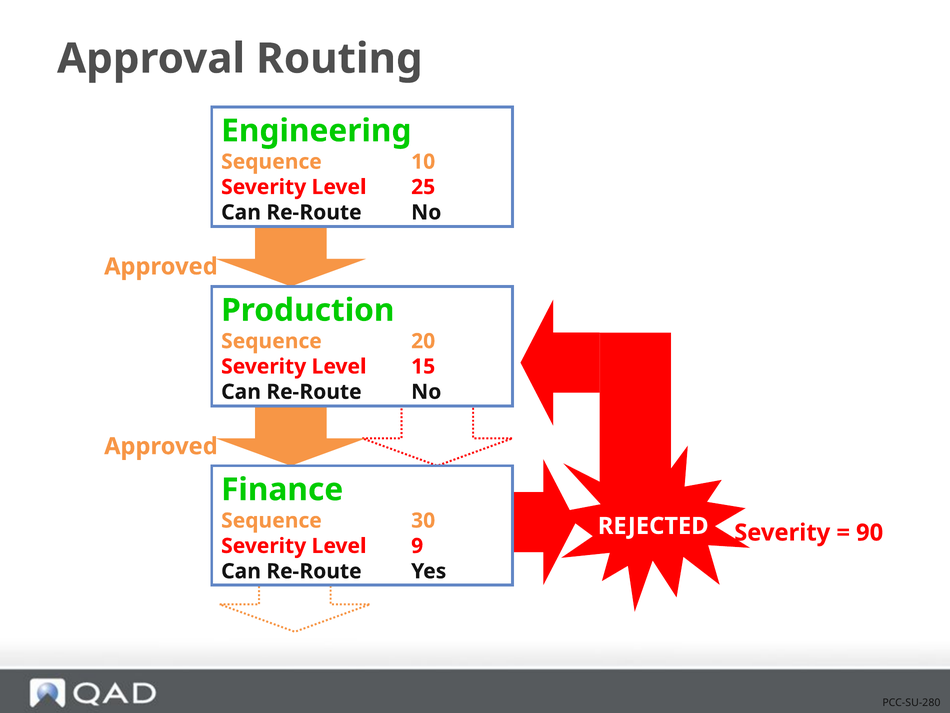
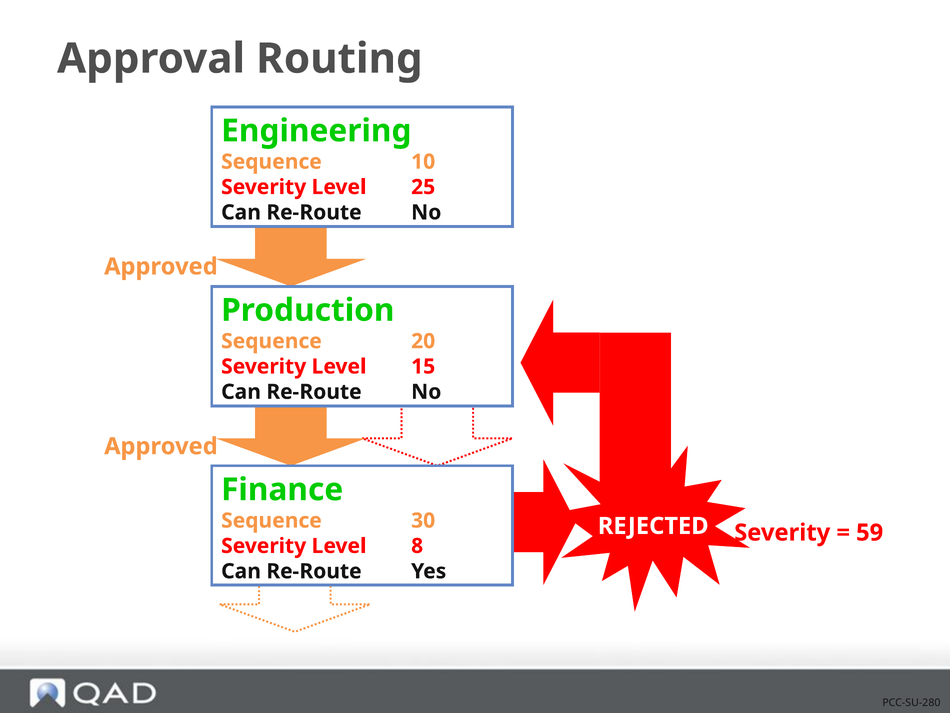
90: 90 -> 59 (870, 532)
9: 9 -> 8 (417, 546)
